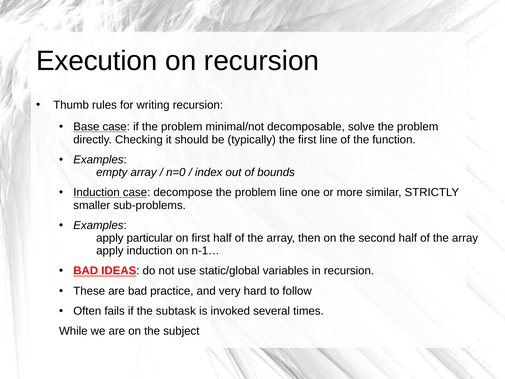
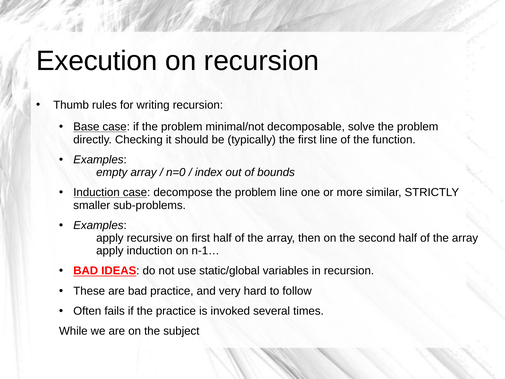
particular: particular -> recursive (150, 238)
the subtask: subtask -> practice (176, 311)
